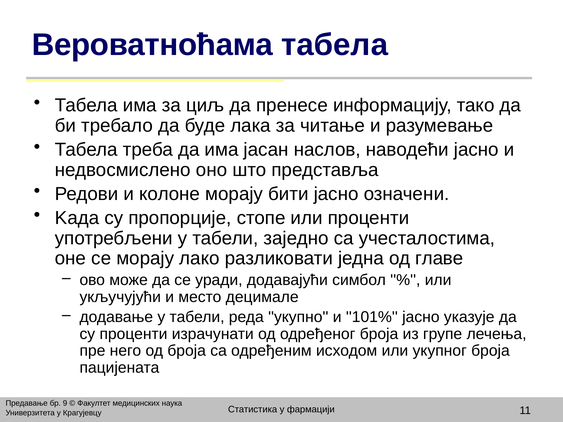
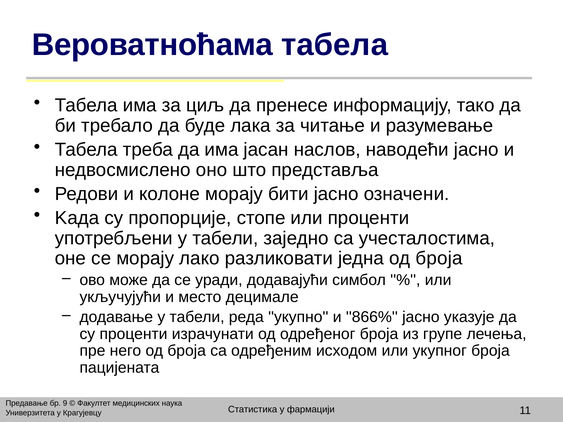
једна од главе: главе -> броја (439, 259)
101%: 101% -> 866% (372, 317)
